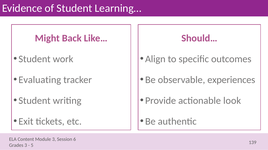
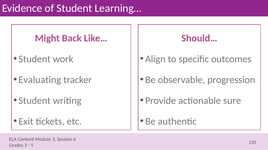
experiences: experiences -> progression (231, 80)
look: look -> sure (232, 101)
